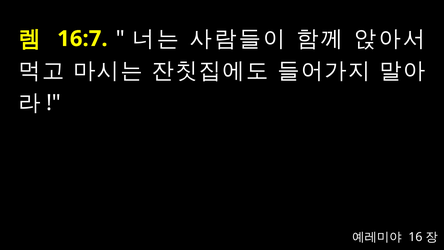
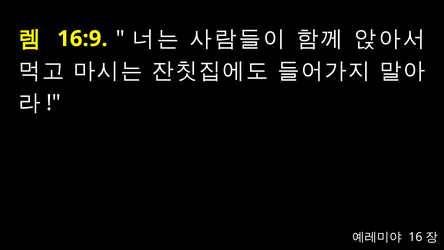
16:7: 16:7 -> 16:9 (82, 39)
